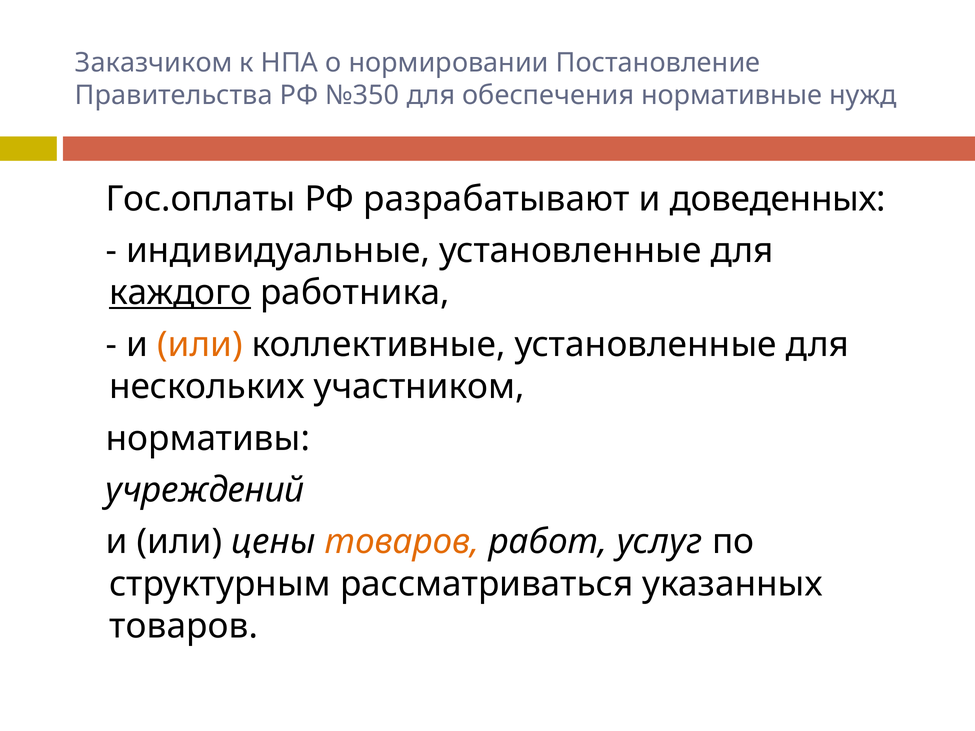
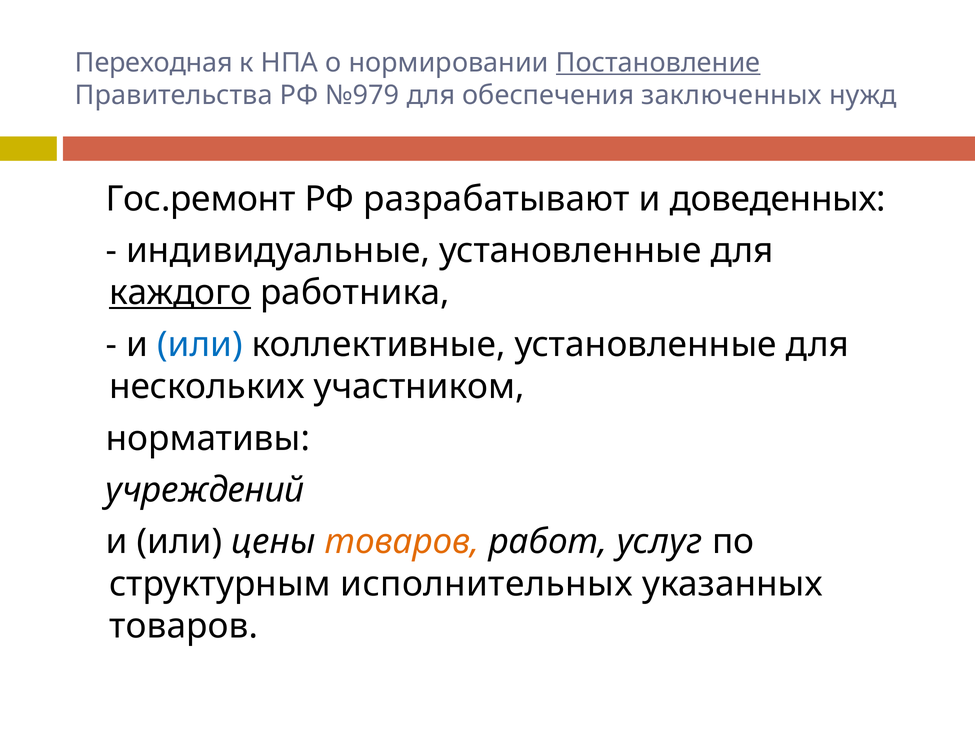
Заказчиком: Заказчиком -> Переходная (154, 63)
Постановление underline: none -> present (658, 63)
№350: №350 -> №979 (362, 95)
нормативные: нормативные -> заключенных (732, 95)
Гос.оплаты: Гос.оплаты -> Гос.ремонт (201, 199)
или colour: orange -> blue (200, 345)
рассматриваться: рассматриваться -> исполнительных (486, 584)
